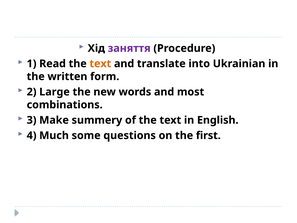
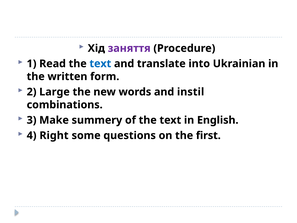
text colour: orange -> blue (100, 64)
most: most -> instil (191, 92)
Much: Much -> Right (54, 135)
